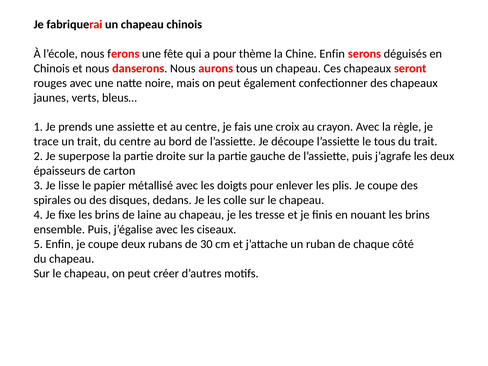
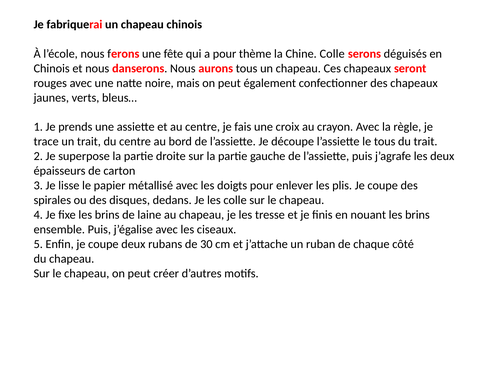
Chine Enfin: Enfin -> Colle (332, 54)
